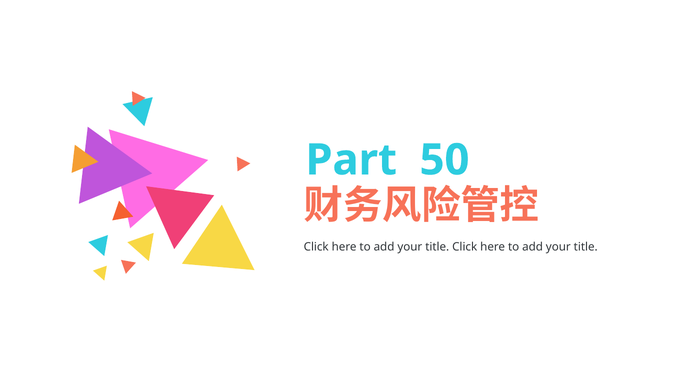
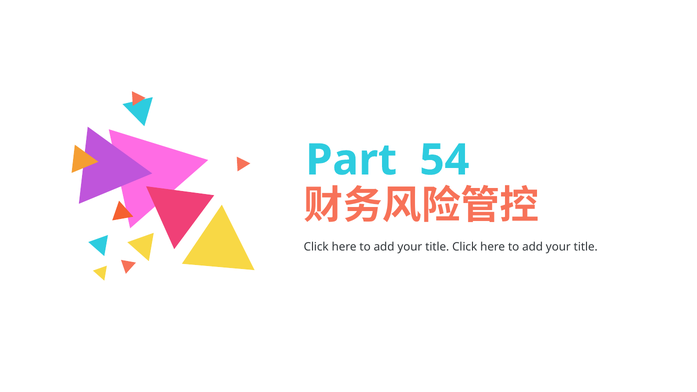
50: 50 -> 54 (445, 160)
